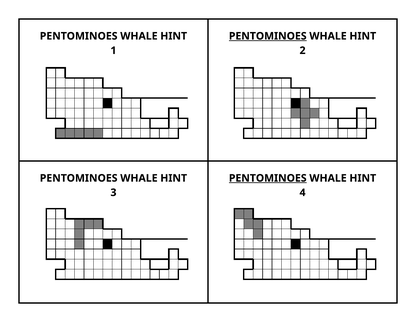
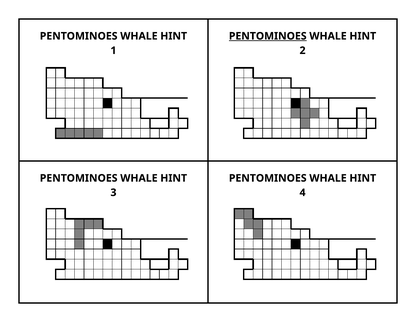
PENTOMINOES underline: present -> none (268, 178)
